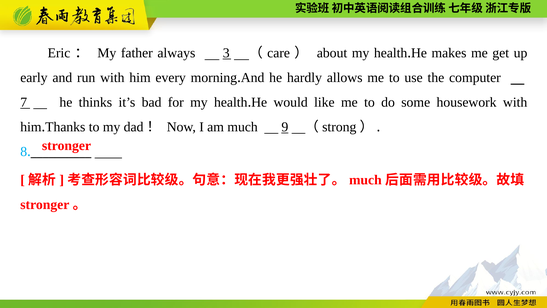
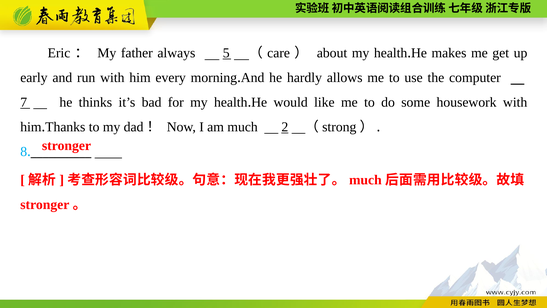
3: 3 -> 5 (226, 53)
9: 9 -> 2 (285, 127)
